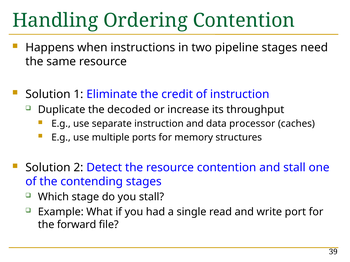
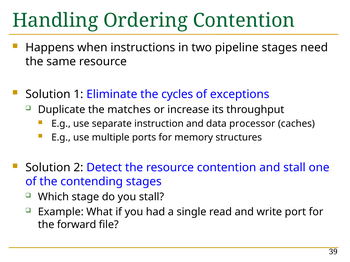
credit: credit -> cycles (177, 94)
of instruction: instruction -> exceptions (240, 94)
decoded: decoded -> matches (129, 110)
